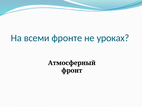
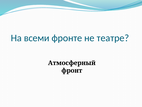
уроках: уроках -> театре (113, 38)
